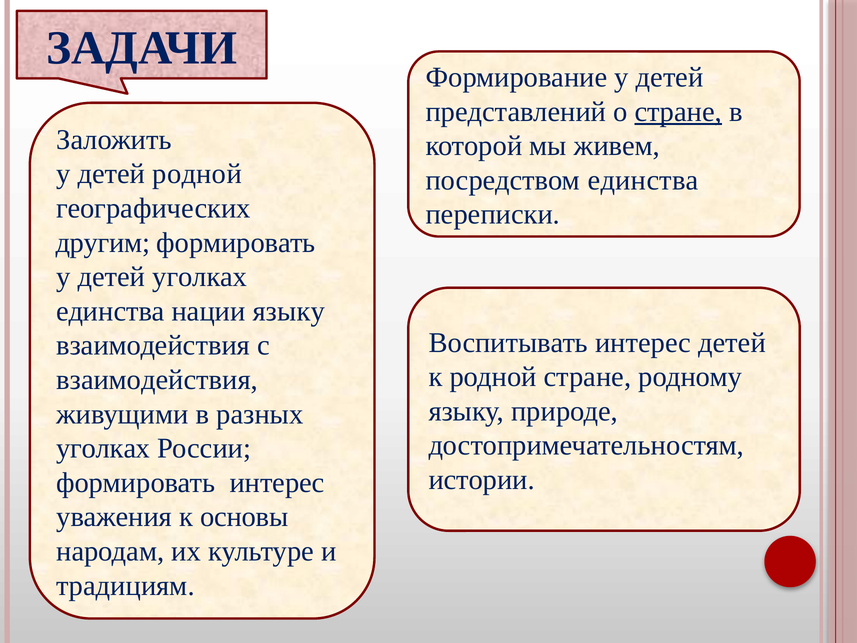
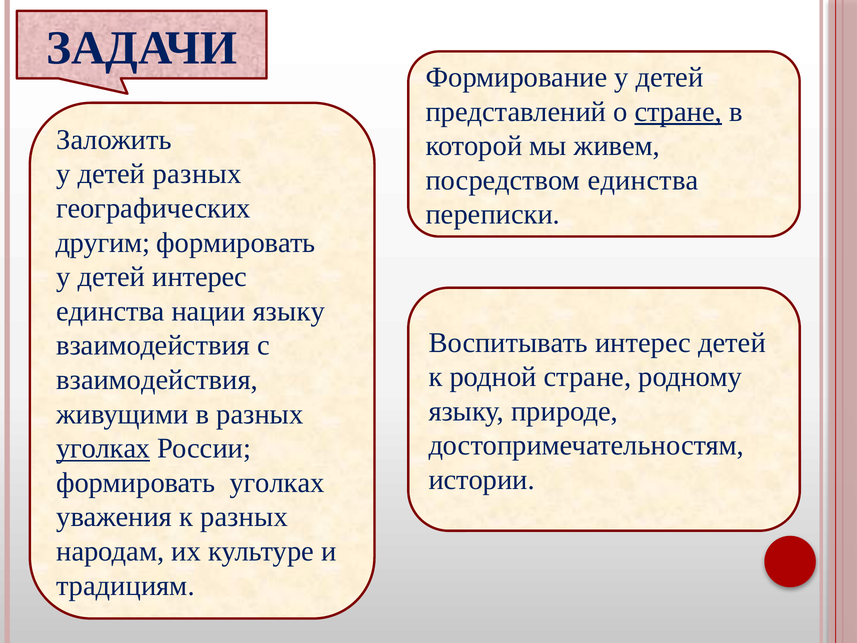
детей родной: родной -> разных (197, 174)
детей уголках: уголках -> интерес (200, 277)
уголках underline: none -> present (103, 448)
формировать интерес: интерес -> уголках (277, 483)
к основы: основы -> разных (244, 517)
